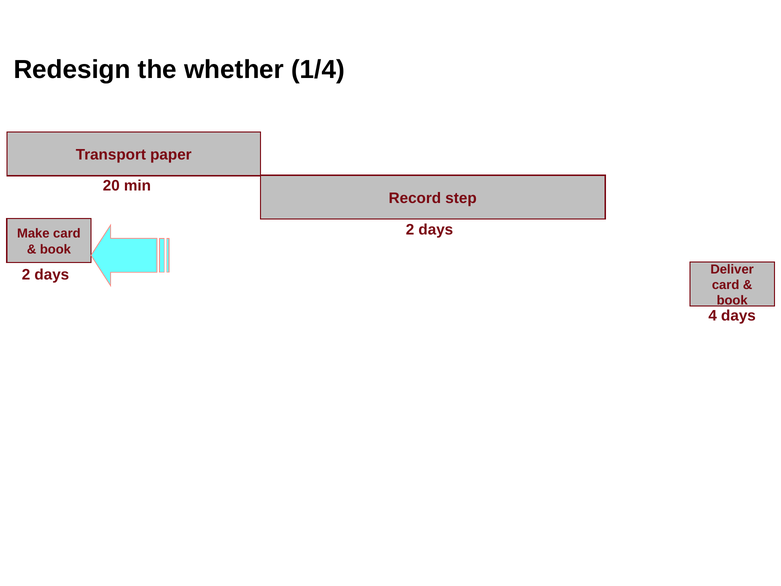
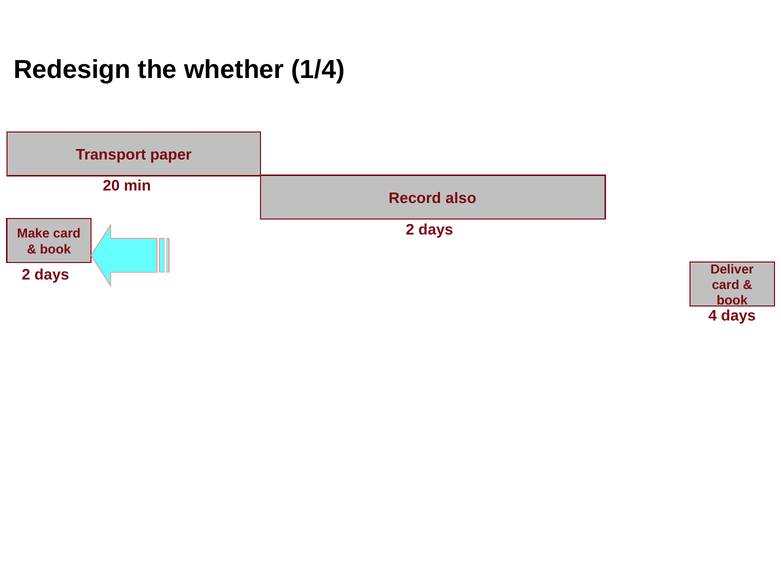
step: step -> also (461, 198)
